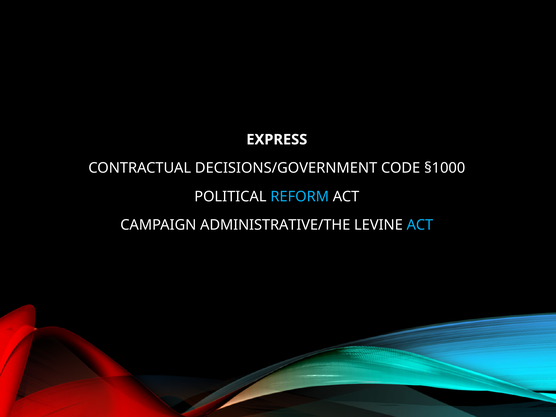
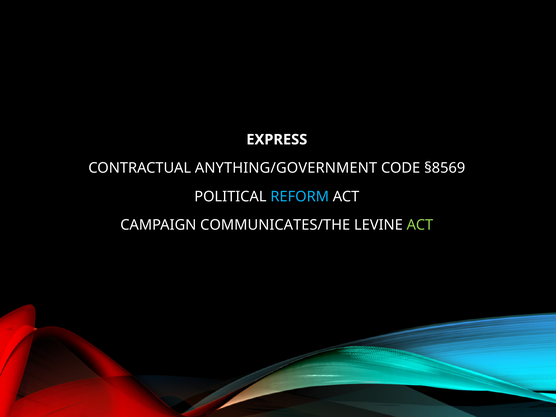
DECISIONS/GOVERNMENT: DECISIONS/GOVERNMENT -> ANYTHING/GOVERNMENT (286, 168)
§1000: §1000 -> §8569 (445, 168)
ADMINISTRATIVE/THE: ADMINISTRATIVE/THE -> COMMUNICATES/THE (275, 225)
ACT colour: light blue -> light green (420, 225)
